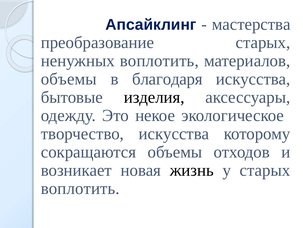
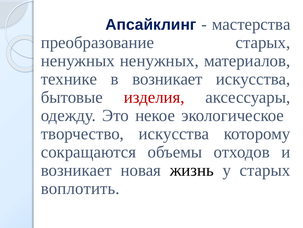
ненужных воплотить: воплотить -> ненужных (159, 61)
объемы: объемы -> технике (69, 79)
в благодаря: благодаря -> возникает (167, 79)
изделия colour: black -> red (154, 97)
